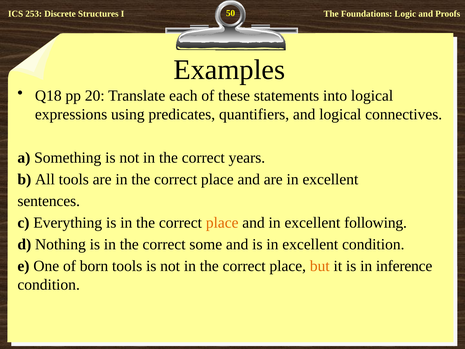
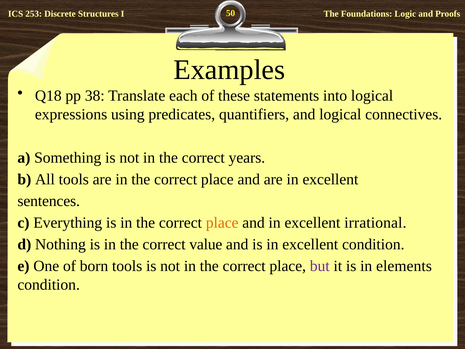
20: 20 -> 38 (95, 96)
following: following -> irrational (375, 223)
some: some -> value (206, 244)
but colour: orange -> purple (320, 266)
inference: inference -> elements (404, 266)
